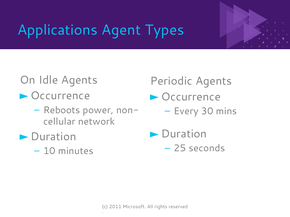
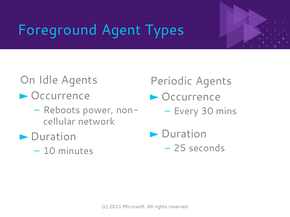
Applications: Applications -> Foreground (57, 30)
